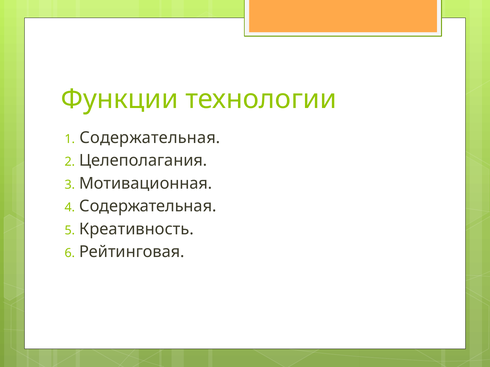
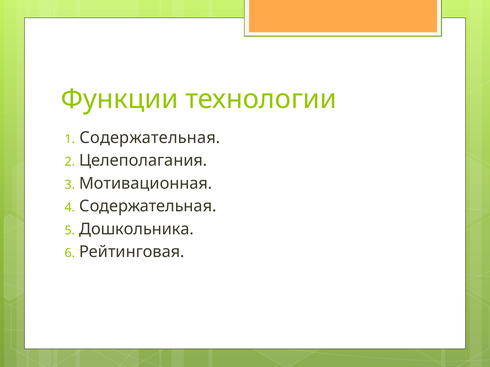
Креативность: Креативность -> Дошкольника (137, 229)
